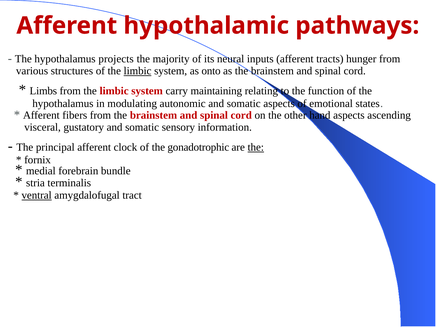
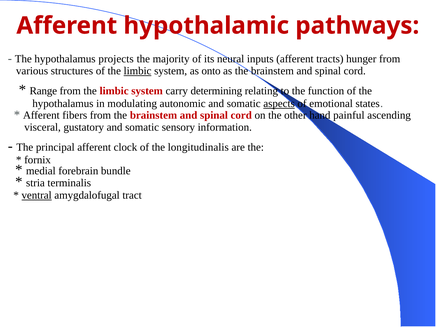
Limbs: Limbs -> Range (43, 91)
maintaining: maintaining -> determining (216, 91)
aspects underline: none -> present (279, 104)
hand aspects: aspects -> painful (349, 115)
gonadotrophic: gonadotrophic -> longitudinalis (198, 147)
the underline: present -> none (256, 147)
